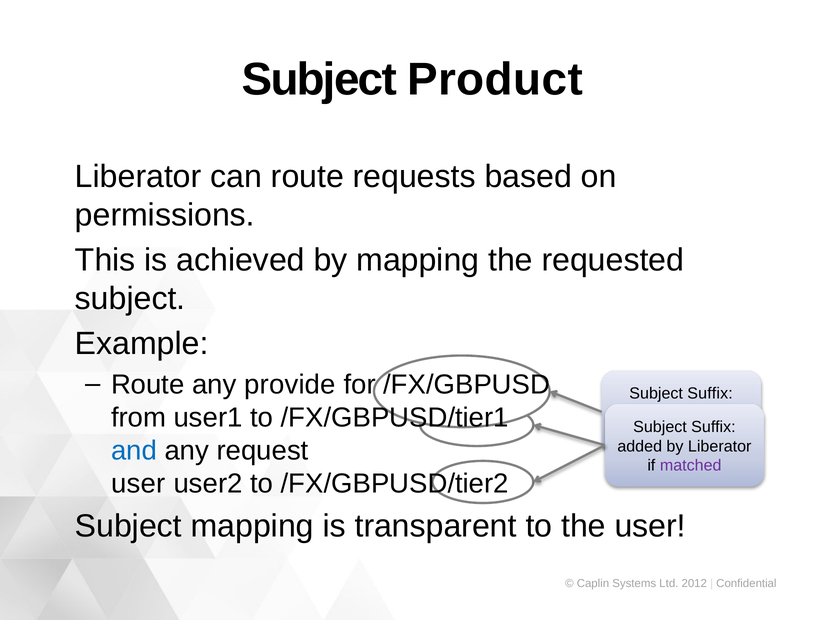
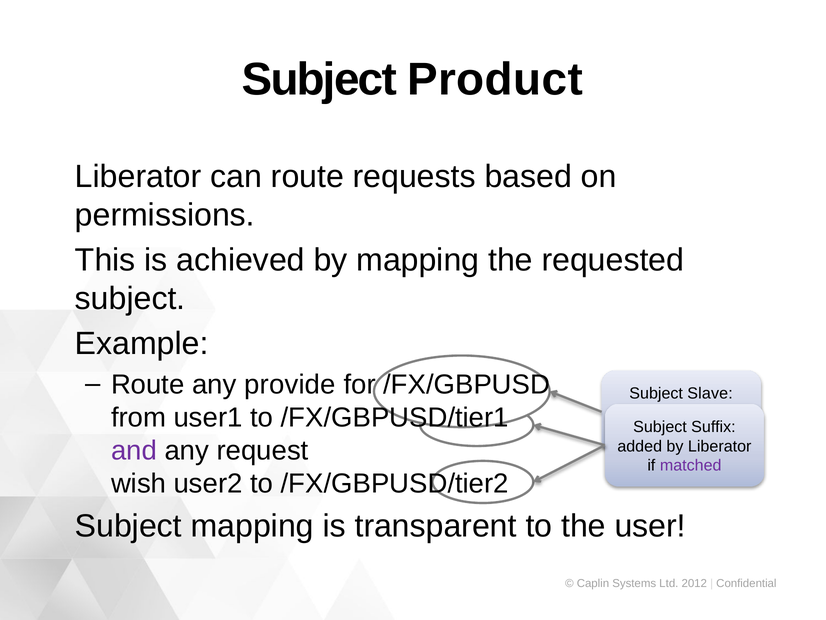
Suffix: Suffix -> Slave (710, 393)
and colour: blue -> purple (134, 450)
user: user -> wish (139, 483)
